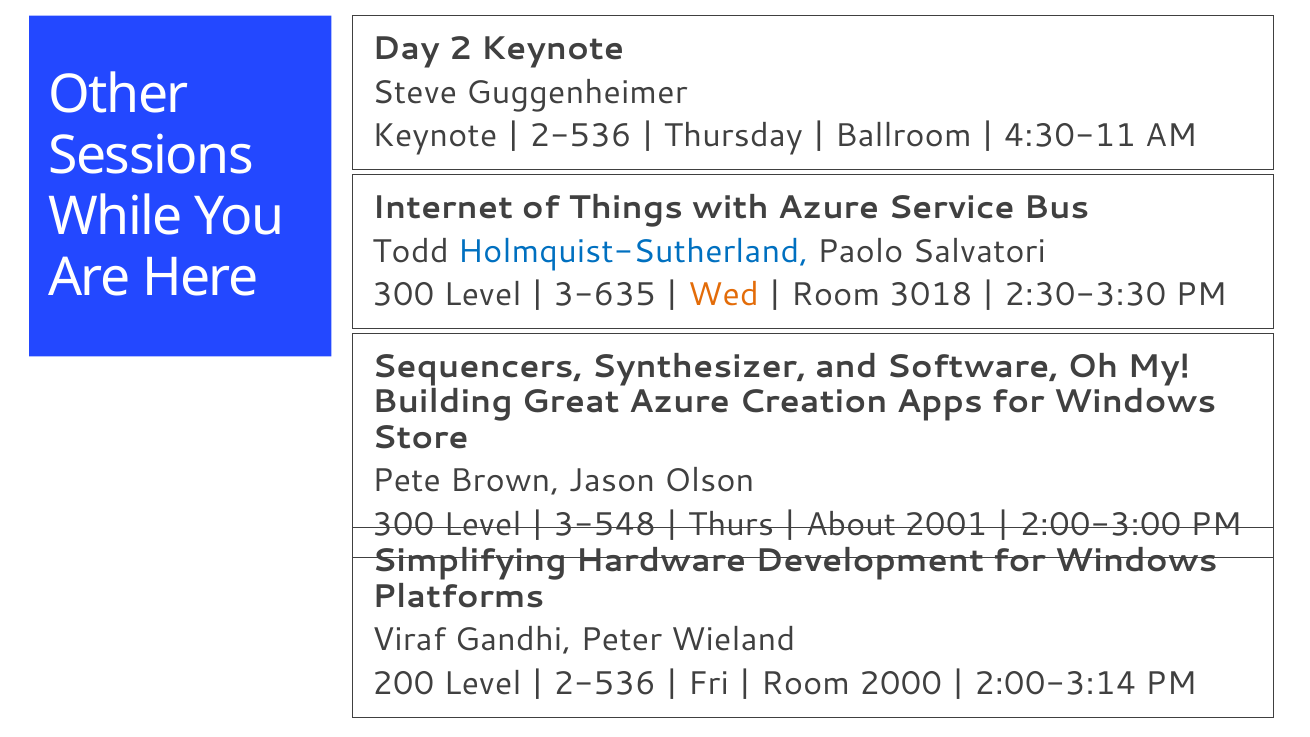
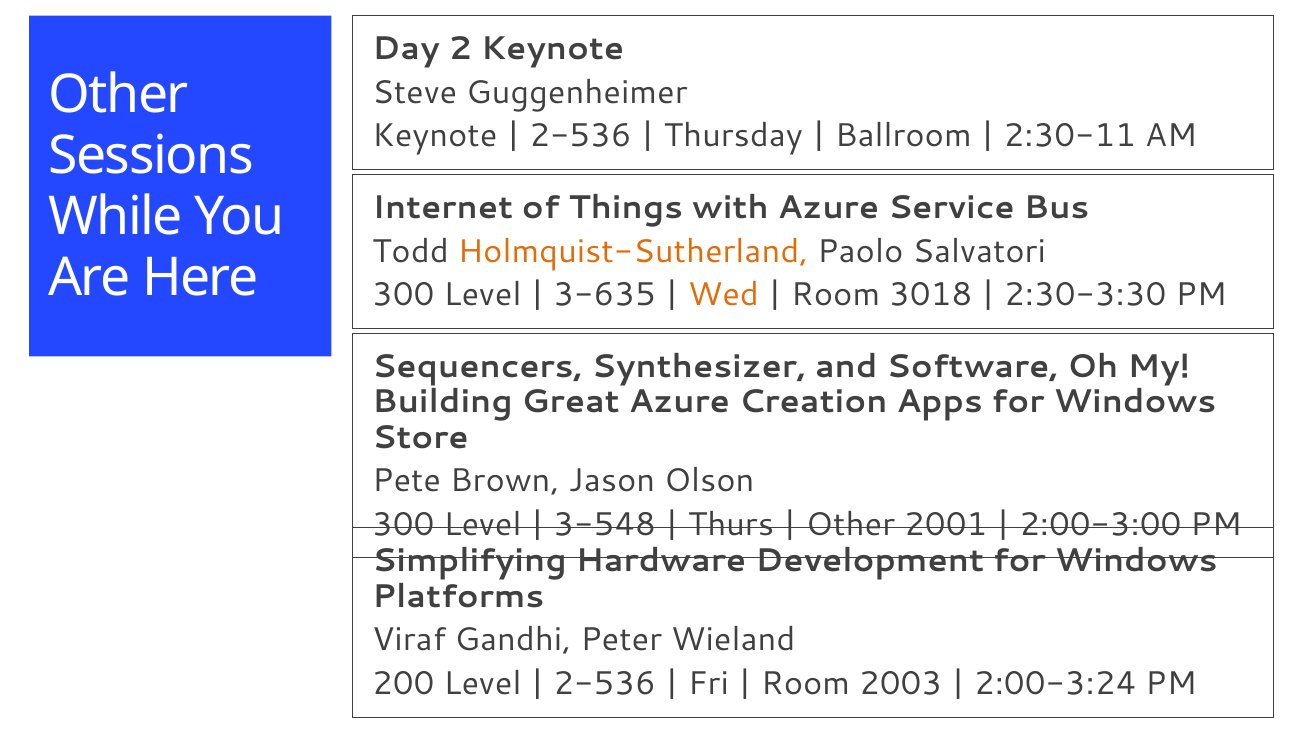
4:30-11: 4:30-11 -> 2:30-11 (1070, 136)
Holmquist-Sutherland colour: blue -> orange (633, 251)
About: About -> Other (851, 524)
2000: 2000 -> 2003 (901, 683)
2:00-3:14: 2:00-3:14 -> 2:00-3:24 (1055, 683)
